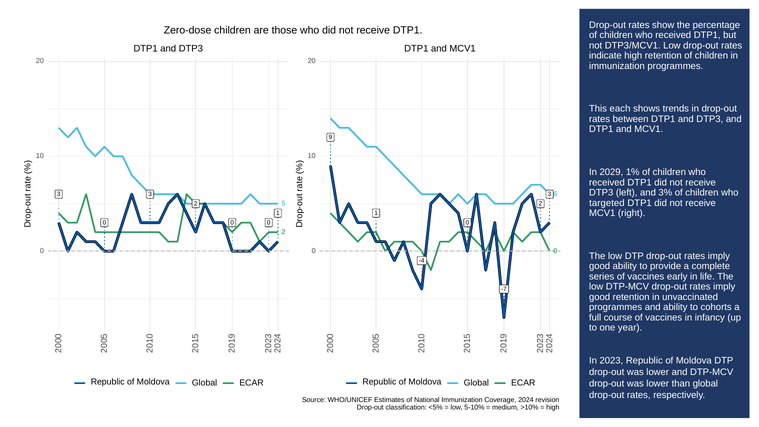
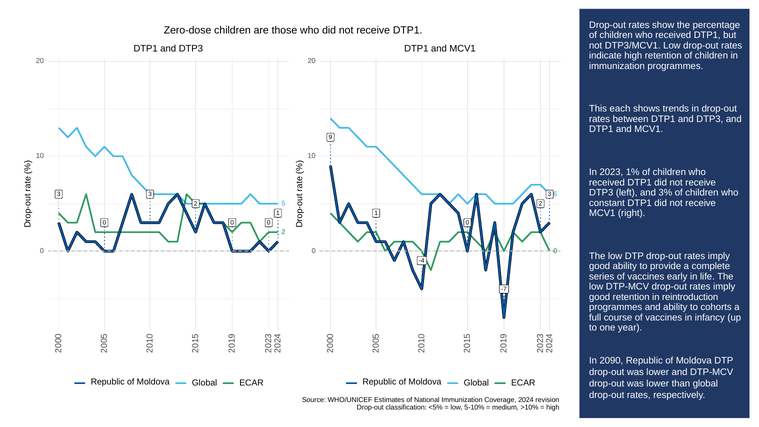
2029: 2029 -> 2023 (611, 172)
targeted: targeted -> constant (607, 203)
unvaccinated: unvaccinated -> reintroduction (690, 297)
2023: 2023 -> 2090 (611, 361)
